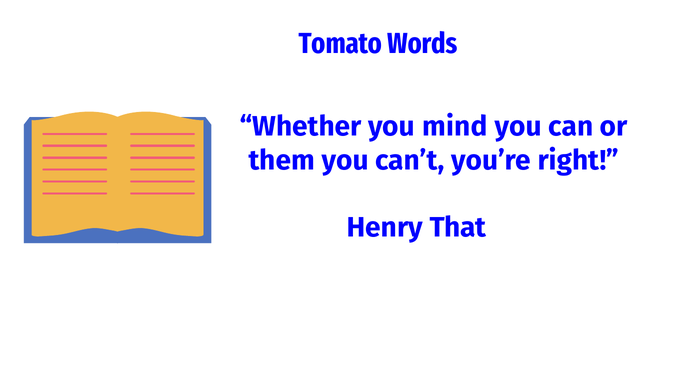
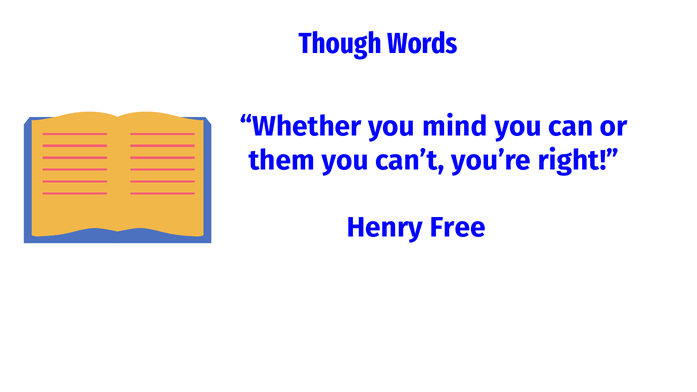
Tomato: Tomato -> Though (340, 44)
That: That -> Free (458, 228)
